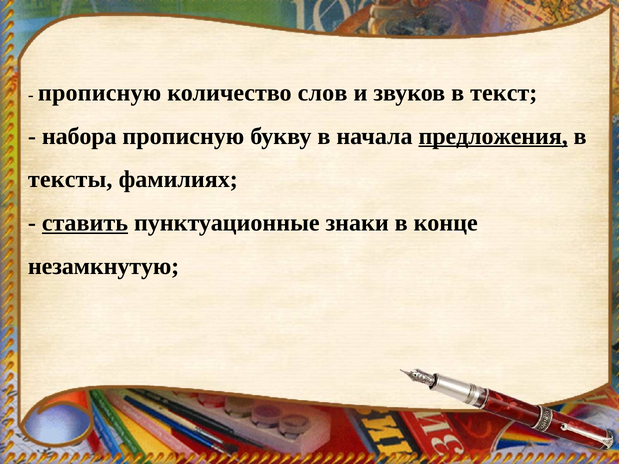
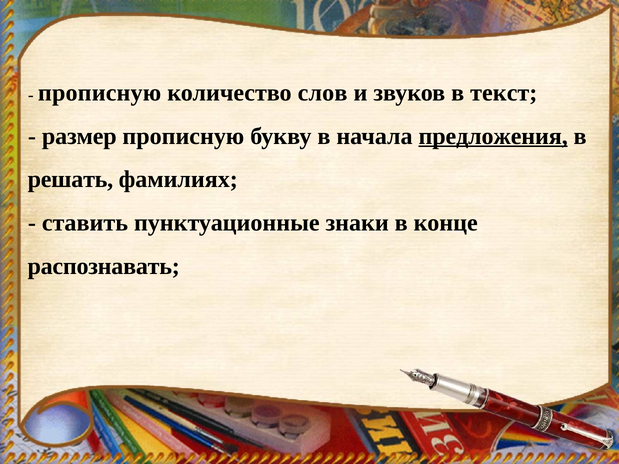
набора: набора -> размер (79, 136)
тексты: тексты -> решать (70, 180)
ставить underline: present -> none (85, 223)
незамкнутую: незамкнутую -> распознавать (104, 266)
